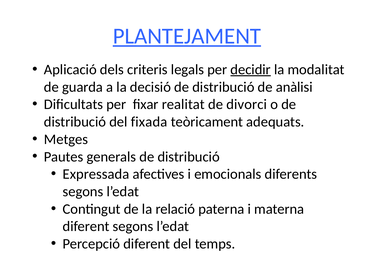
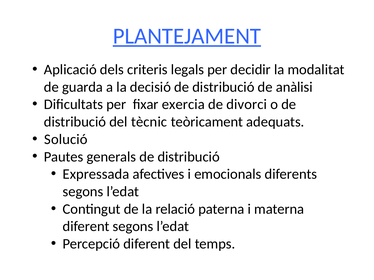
decidir underline: present -> none (251, 70)
realitat: realitat -> exercia (183, 105)
fixada: fixada -> tècnic (149, 122)
Metges: Metges -> Solució (66, 140)
